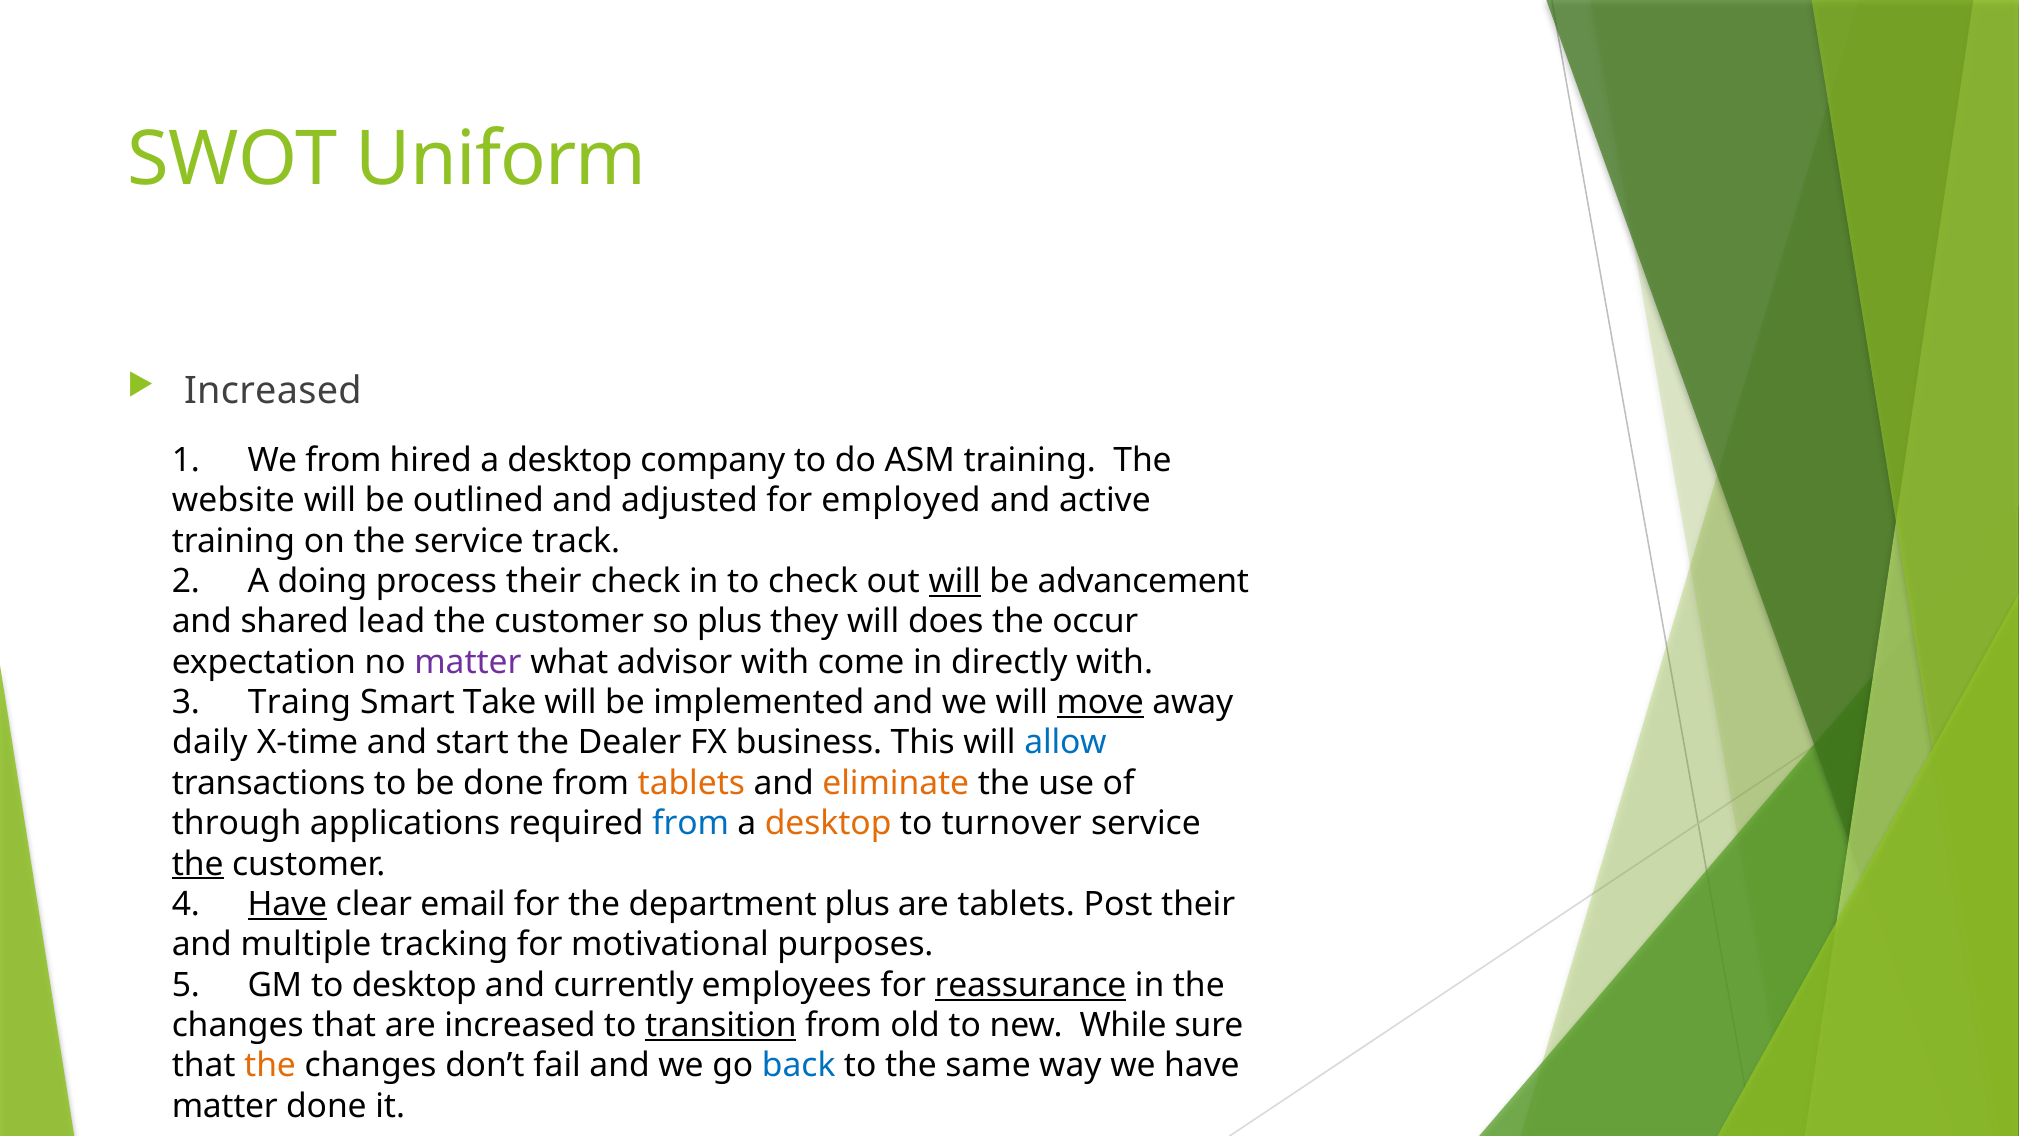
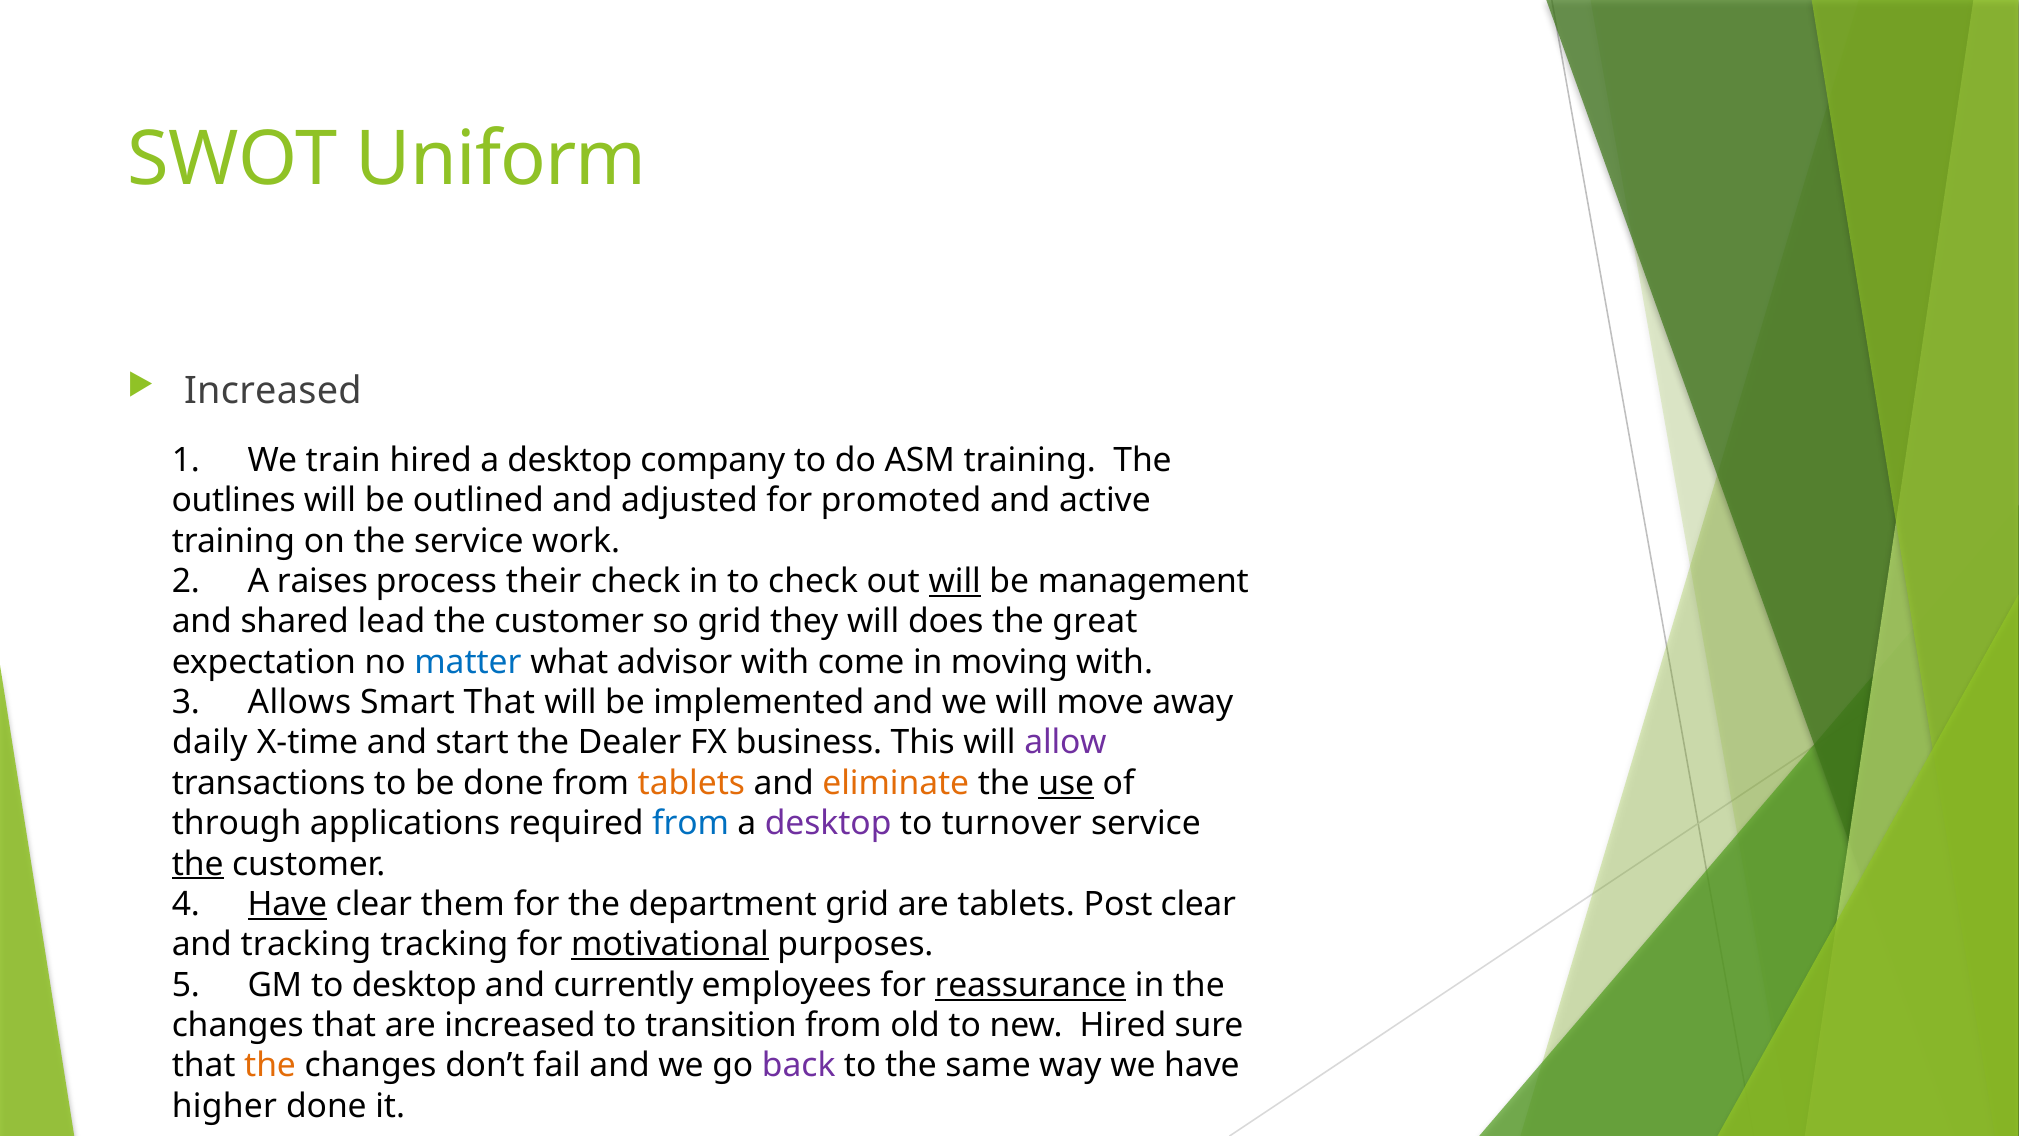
We from: from -> train (343, 460)
website: website -> outlines (234, 501)
employed: employed -> promoted (901, 501)
track: track -> work (576, 541)
doing: doing -> raises (322, 581)
advancement: advancement -> management (1143, 581)
so plus: plus -> grid (730, 622)
occur: occur -> great (1095, 622)
matter colour: purple -> blue (468, 662)
directly: directly -> moving (1009, 662)
Traing: Traing -> Allows (299, 702)
Smart Take: Take -> That (499, 702)
move underline: present -> none (1100, 702)
allow colour: blue -> purple (1065, 743)
use underline: none -> present (1066, 783)
desktop colour: orange -> purple (828, 823)
email: email -> them (463, 904)
department plus: plus -> grid (857, 904)
Post their: their -> clear (1198, 904)
and multiple: multiple -> tracking (306, 944)
motivational underline: none -> present (670, 944)
transition underline: present -> none (721, 1025)
new While: While -> Hired (1123, 1025)
back colour: blue -> purple (799, 1066)
matter: matter -> higher (224, 1106)
